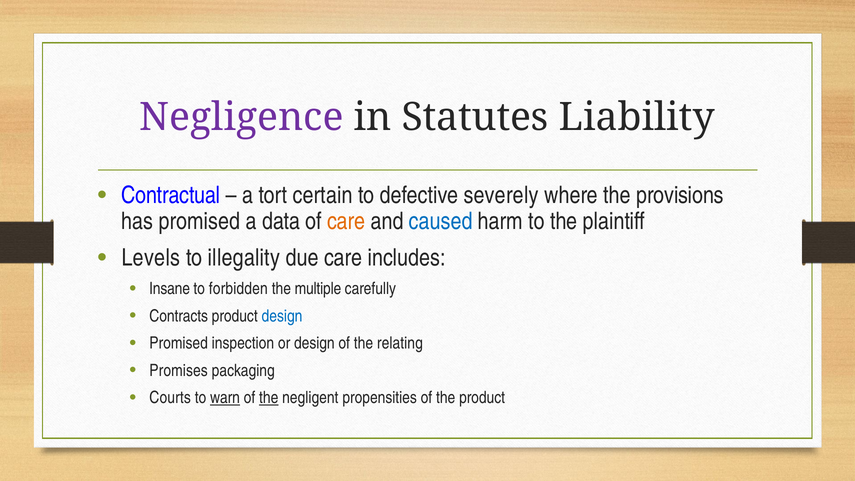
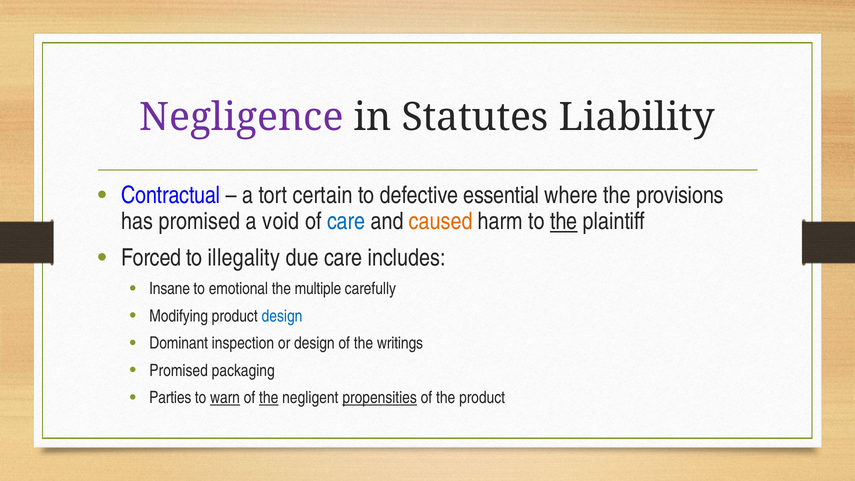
severely: severely -> essential (501, 195)
data: data -> void (281, 221)
care colour: orange -> blue (346, 221)
caused colour: blue -> orange (441, 221)
the underline: none -> present (564, 221)
Levels: Levels -> Forced (151, 258)
forbidden: forbidden -> emotional (238, 289)
Contracts: Contracts -> Modifying (179, 316)
Promised: Promised -> Dominant (179, 343)
relating: relating -> writings (400, 343)
Promises: Promises -> Promised (179, 370)
Courts: Courts -> Parties (170, 398)
propensities underline: none -> present (380, 398)
